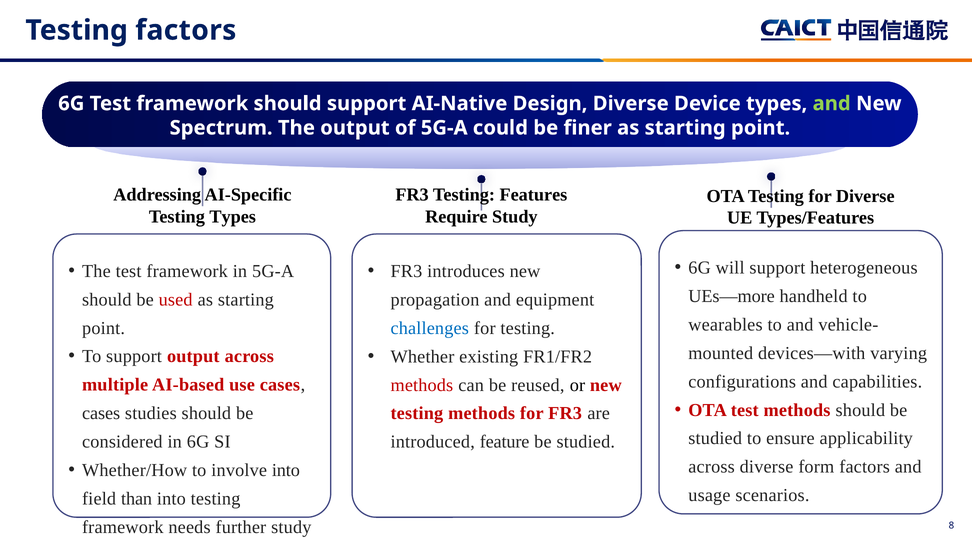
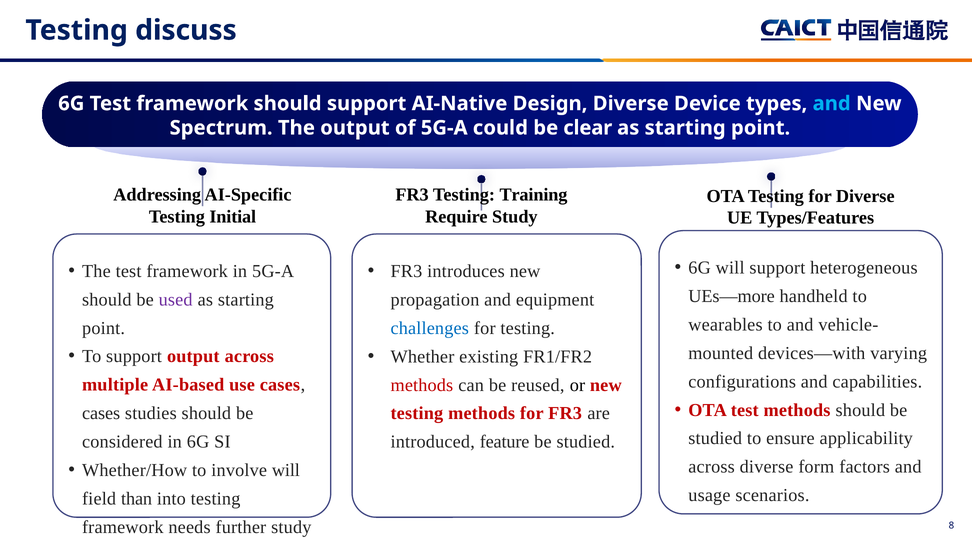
Testing factors: factors -> discuss (186, 30)
and colour: light green -> light blue (832, 103)
finer: finer -> clear (588, 128)
Features: Features -> Training (533, 195)
Testing Types: Types -> Initial (233, 216)
used colour: red -> purple (176, 299)
involve into: into -> will (286, 470)
